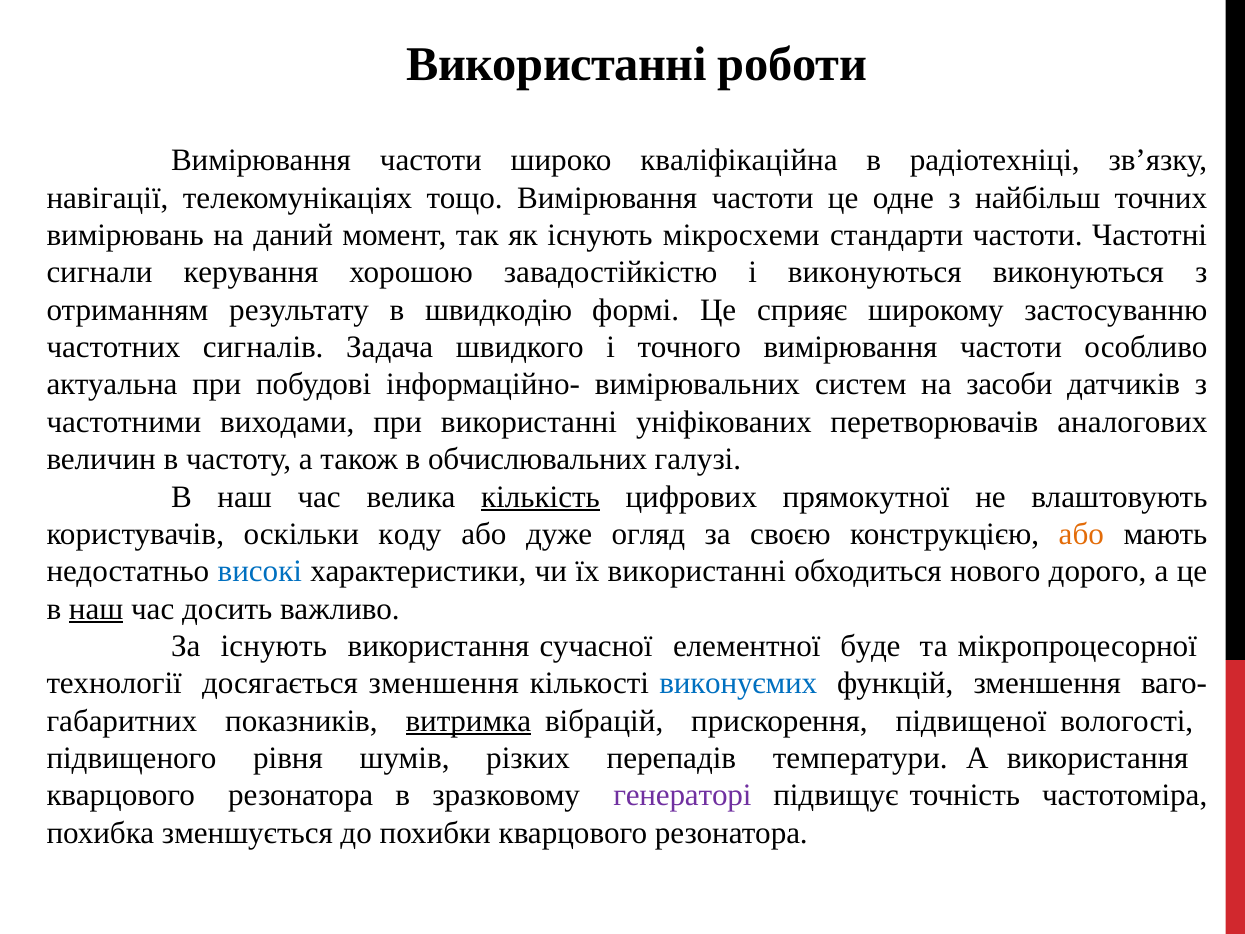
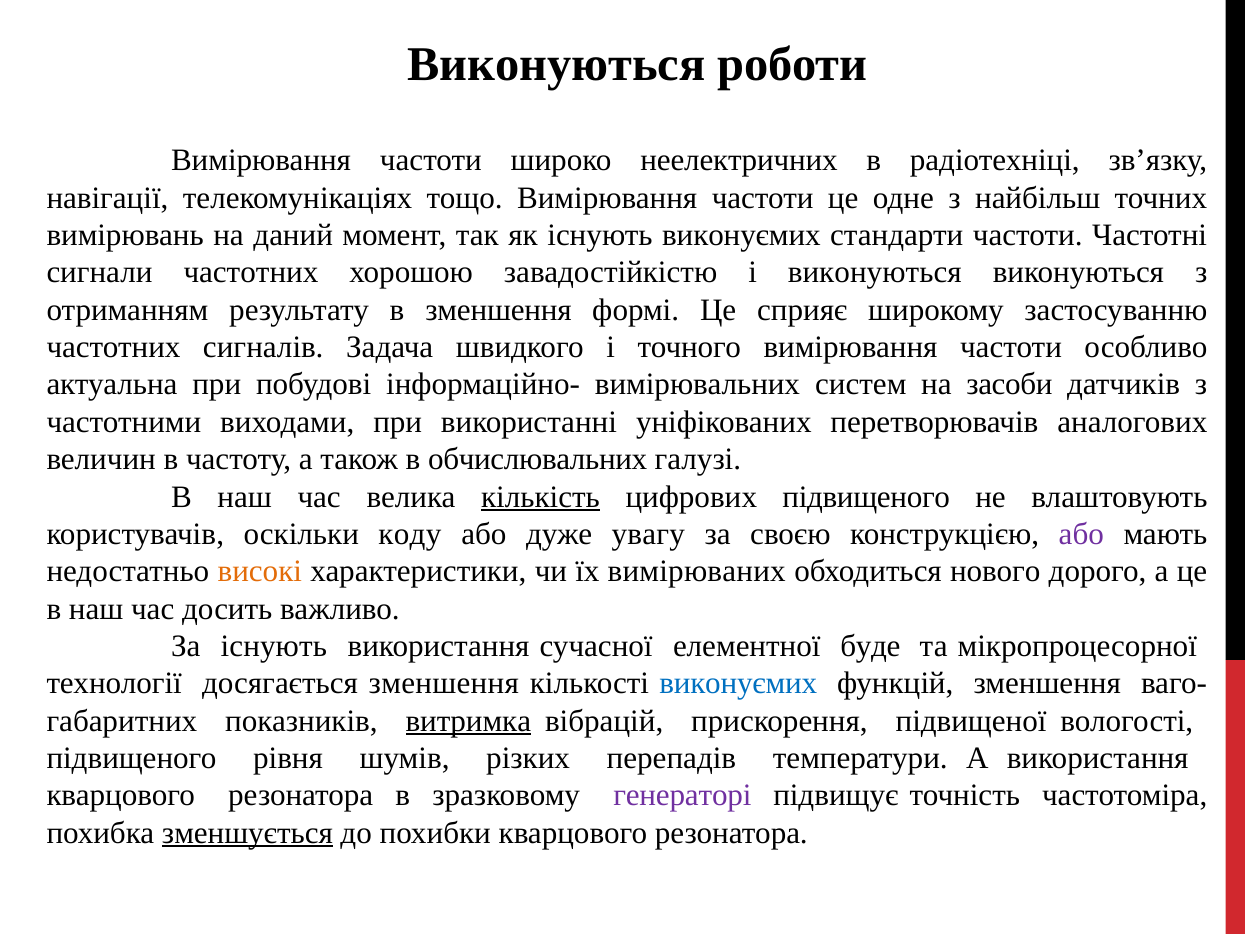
Використанні: Використанні -> Виконуються (556, 64)
кваліфікаційна: кваліфікаційна -> неелектричних (739, 160)
існують мікросхеми: мікросхеми -> виконуємих (741, 235)
сигнали керування: керування -> частотних (251, 273)
в швидкодію: швидкодію -> зменшення (499, 310)
цифрових прямокутної: прямокутної -> підвищеного (866, 497)
огляд: огляд -> увагу (648, 534)
або colour: orange -> purple (1081, 534)
високі colour: blue -> orange (260, 571)
їх використанні: використанні -> вимірюваних (697, 571)
наш underline: present -> none (96, 609)
зменшується underline: none -> present (247, 833)
